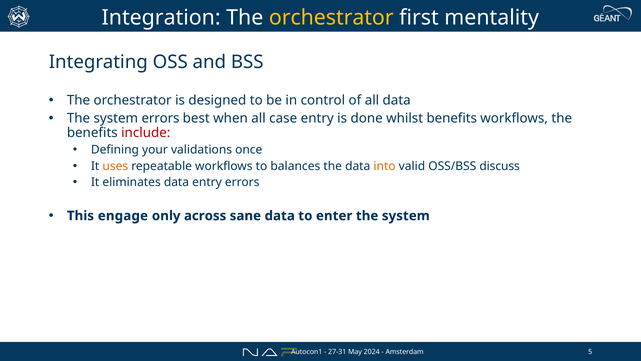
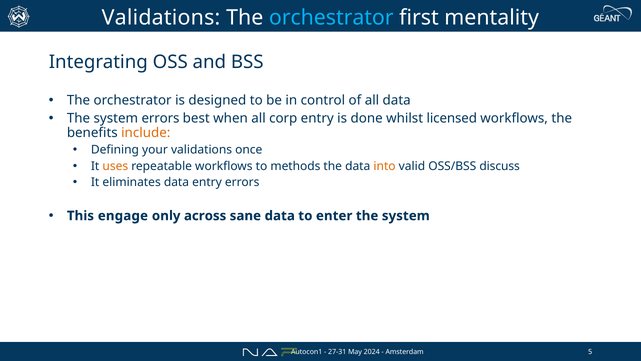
Integration: Integration -> Validations (161, 18)
orchestrator colour: yellow -> light blue (331, 18)
case: case -> corp (283, 118)
whilst benefits: benefits -> licensed (452, 118)
include colour: red -> orange (146, 133)
balances: balances -> methods (295, 166)
